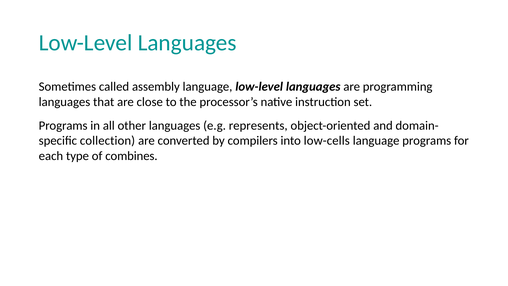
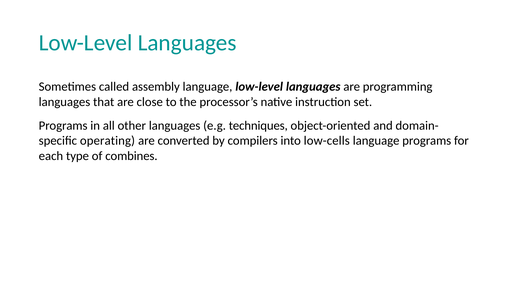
represents: represents -> techniques (258, 125)
collection: collection -> operating (107, 141)
